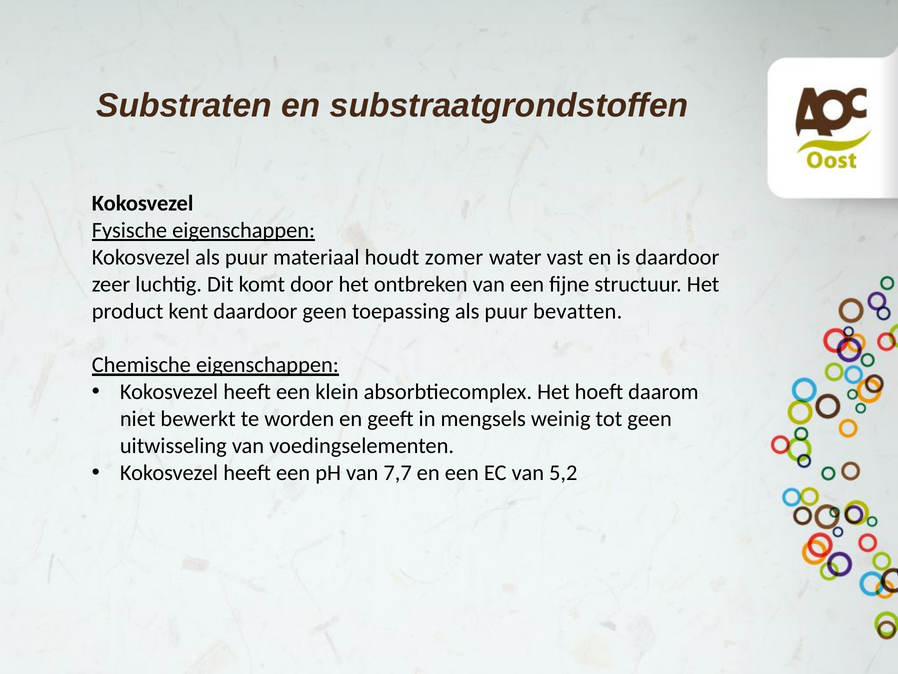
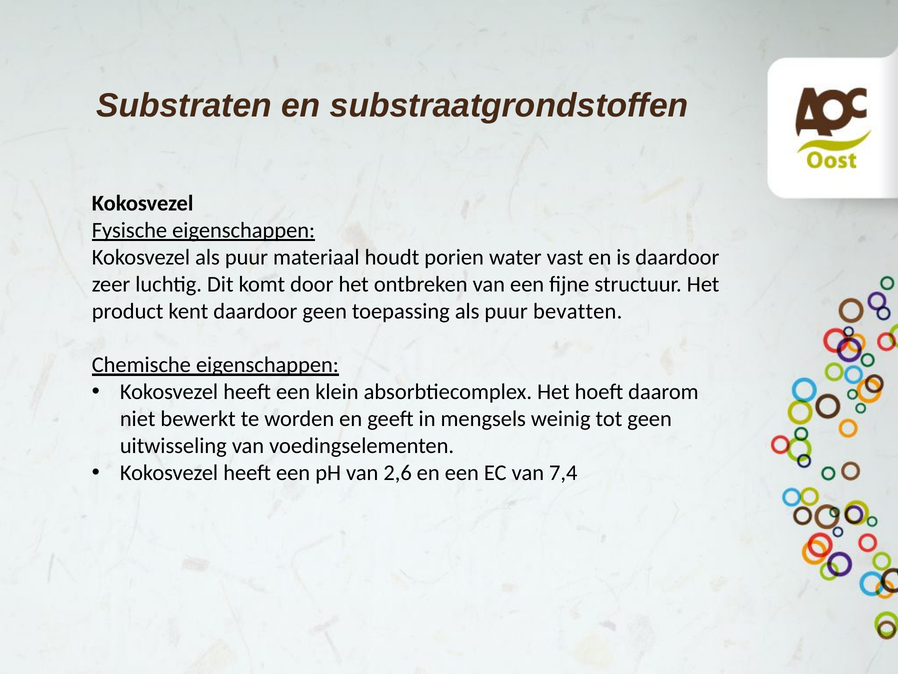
zomer: zomer -> porien (454, 257)
7,7: 7,7 -> 2,6 (398, 473)
5,2: 5,2 -> 7,4 (563, 473)
